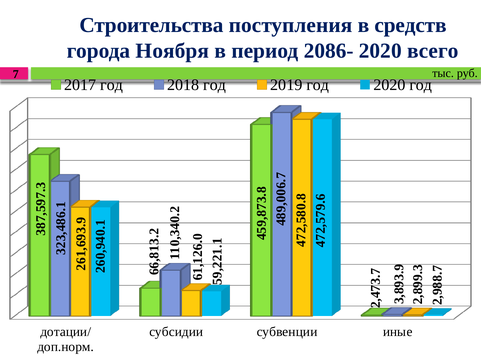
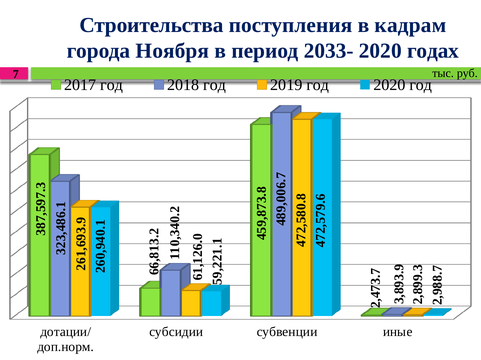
средств: средств -> кадрам (410, 25)
2086-: 2086- -> 2033- (329, 51)
всего: всего -> годах (433, 51)
